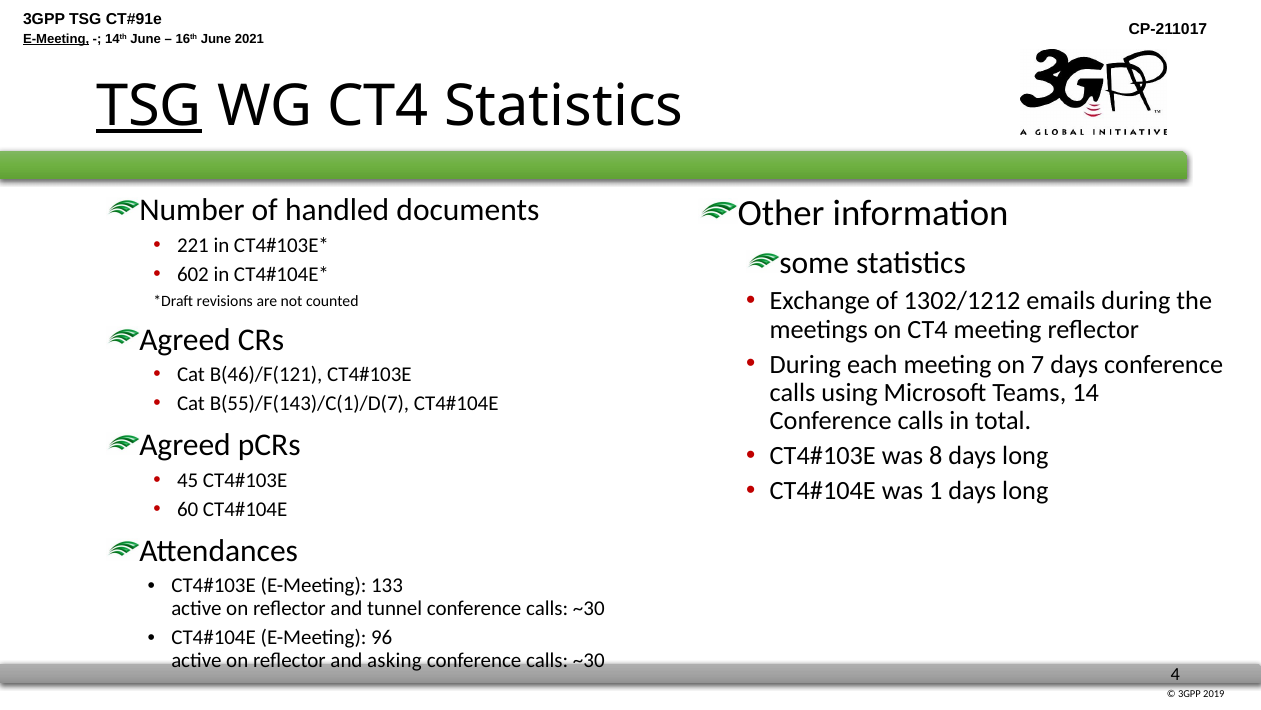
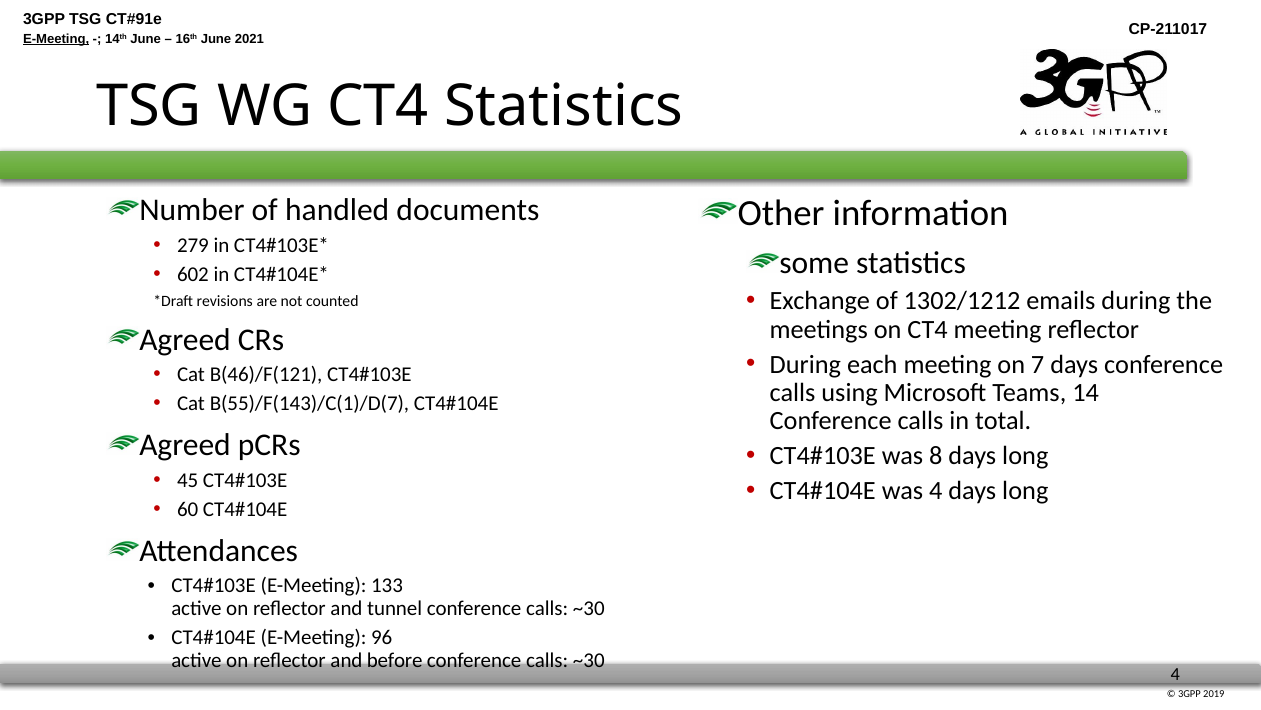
TSG underline: present -> none (149, 106)
221: 221 -> 279 (193, 245)
was 1: 1 -> 4 (936, 491)
asking: asking -> before (395, 660)
